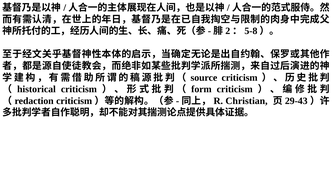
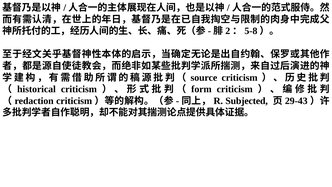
Christian: Christian -> Subjected (247, 101)
